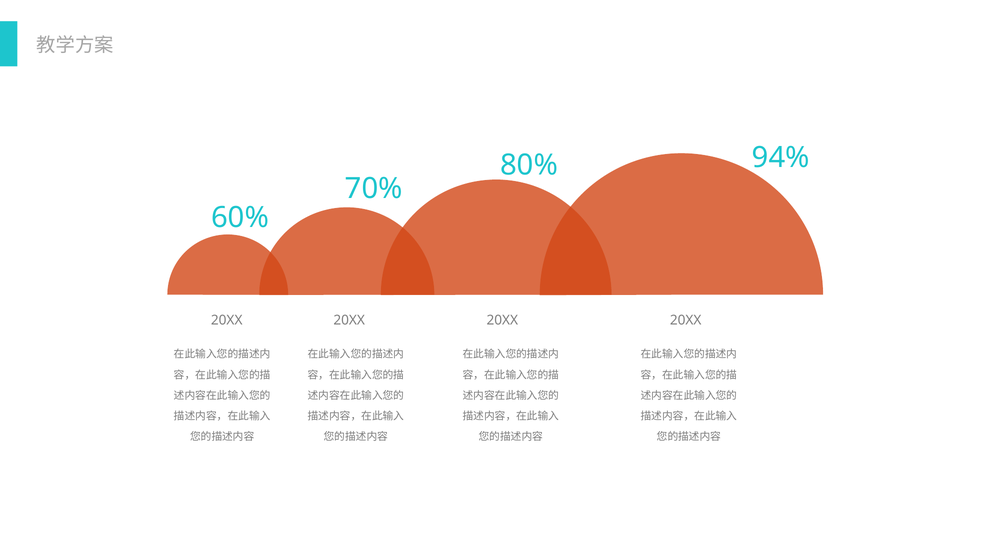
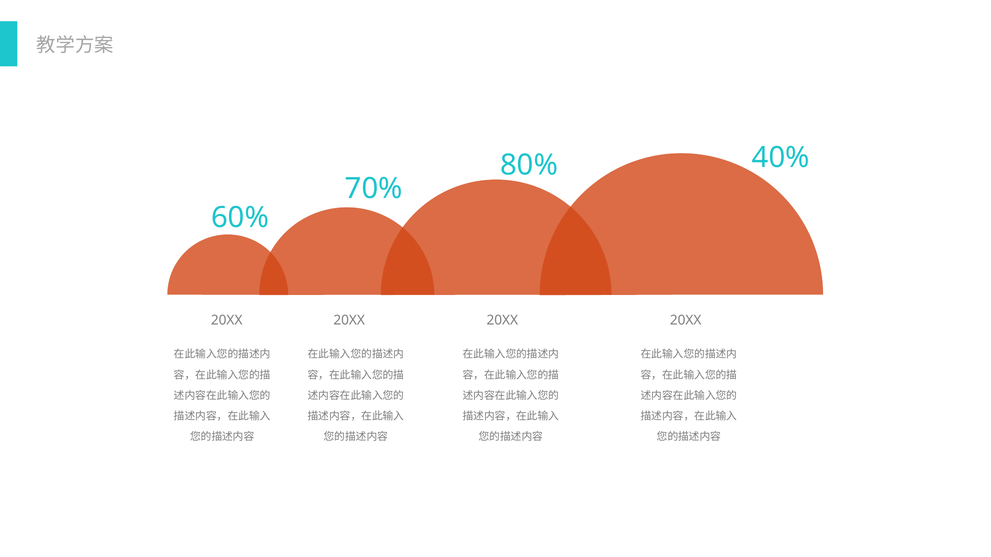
94%: 94% -> 40% (781, 158)
